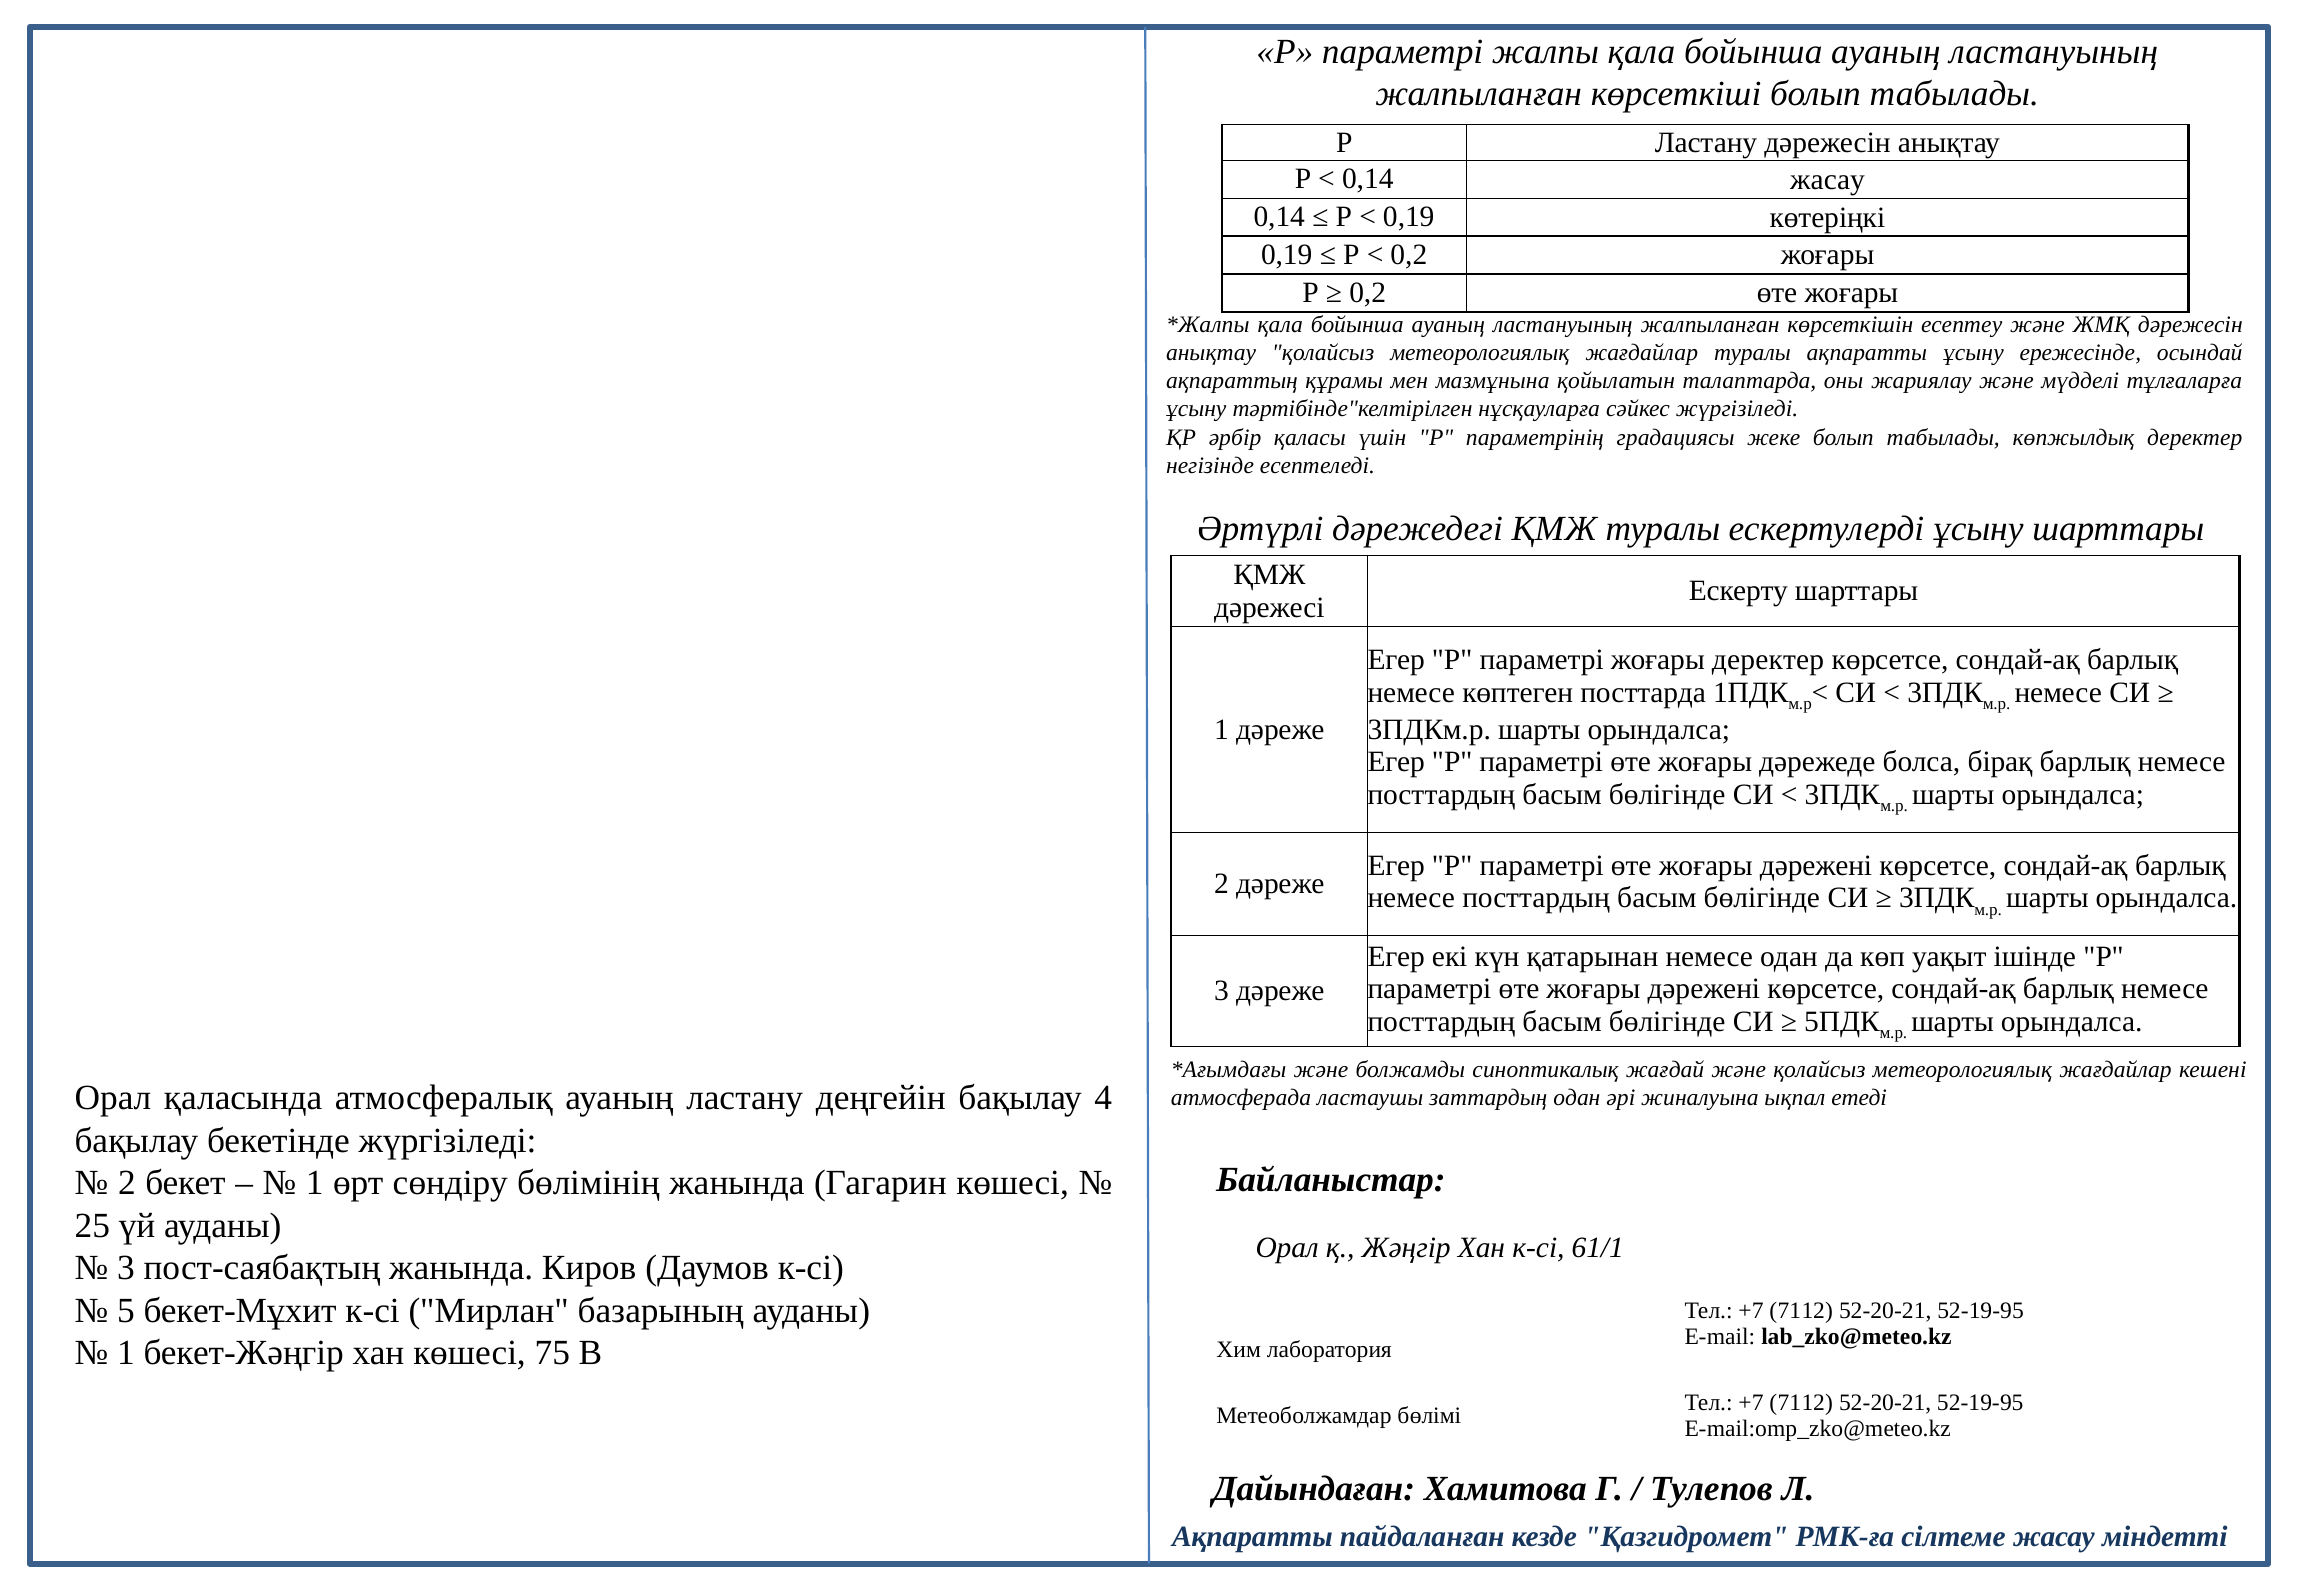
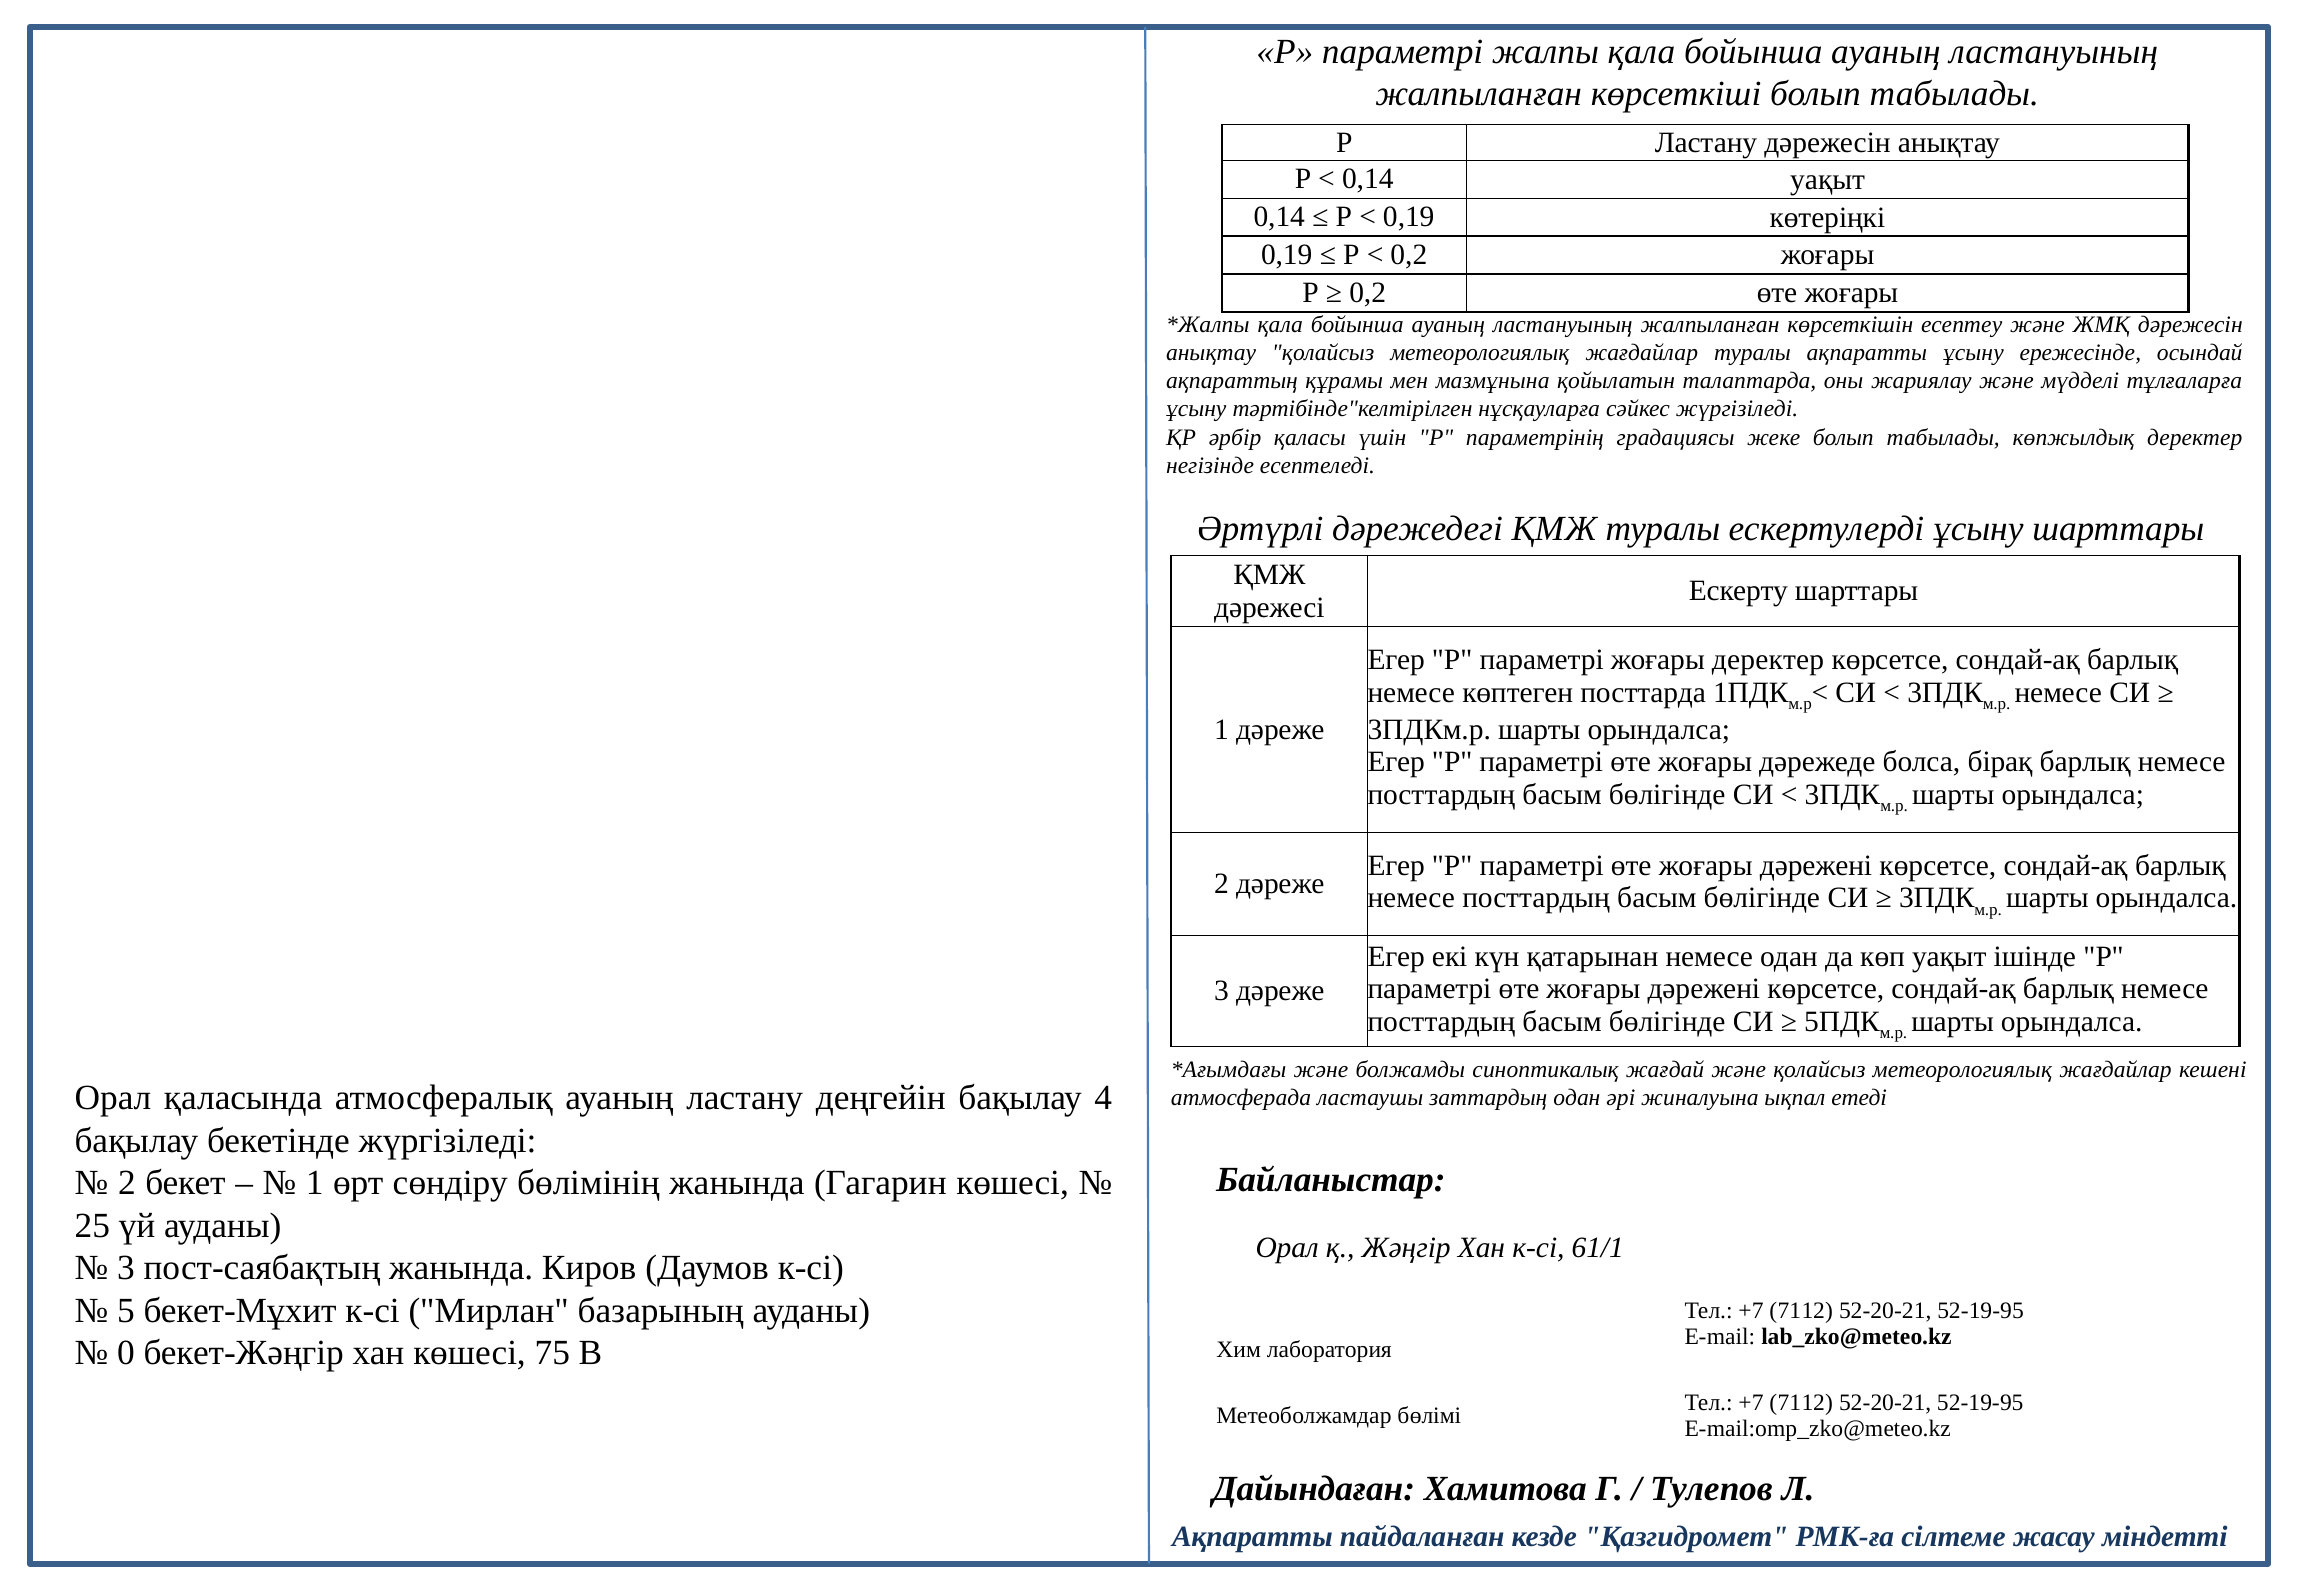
0,14 жасау: жасау -> уақыт (1828, 179)
1: 1 -> 0 (126, 1353)
